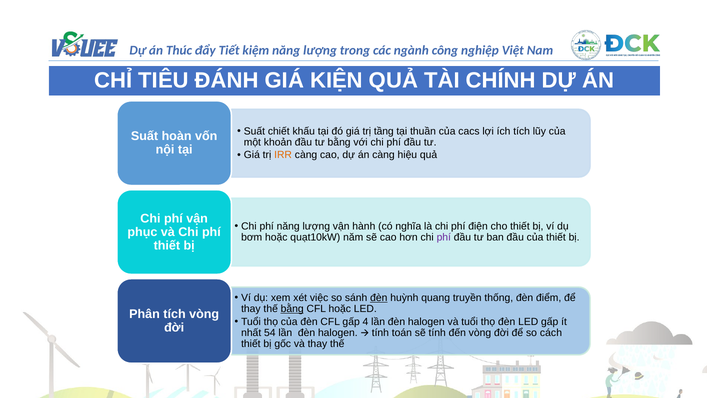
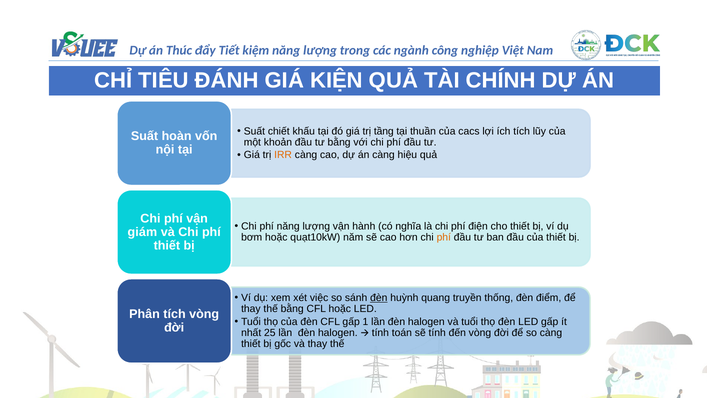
phục: phục -> giám (142, 232)
phí colour: purple -> orange (444, 237)
bằng underline: present -> none (292, 309)
4: 4 -> 1 (365, 321)
54: 54 -> 25 (270, 333)
so cách: cách -> càng (551, 333)
